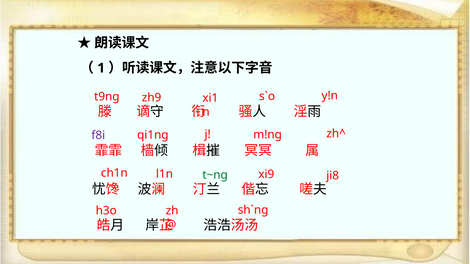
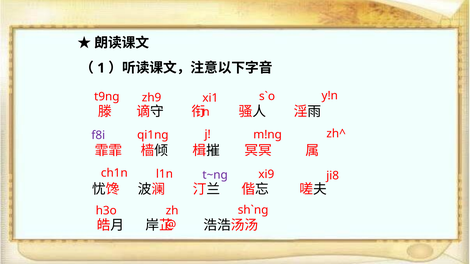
t~ng colour: green -> purple (215, 175)
